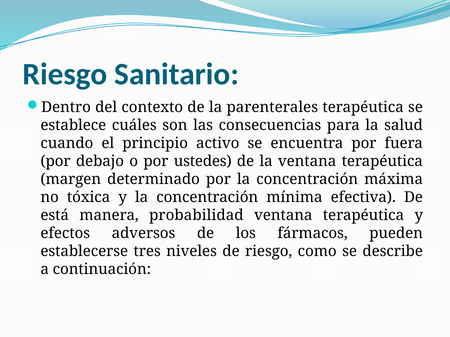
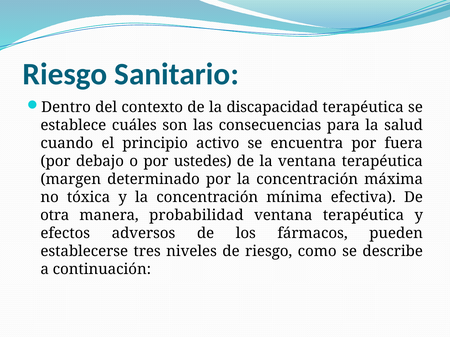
parenterales: parenterales -> discapacidad (272, 108)
está: está -> otra (55, 216)
